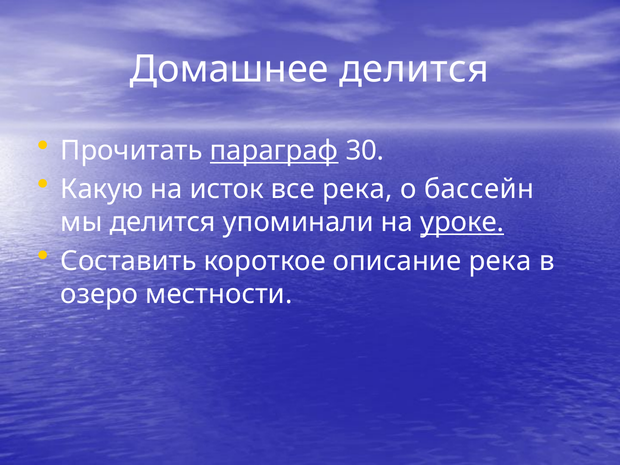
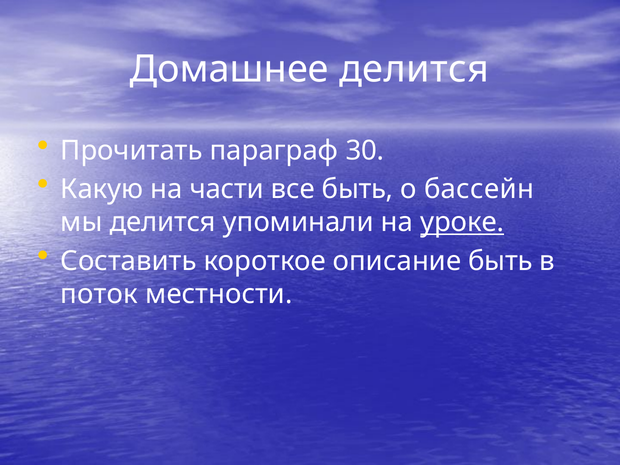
параграф underline: present -> none (274, 151)
исток: исток -> части (227, 189)
все река: река -> быть (358, 189)
описание река: река -> быть (500, 261)
озеро: озеро -> поток (99, 294)
